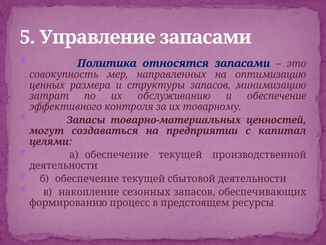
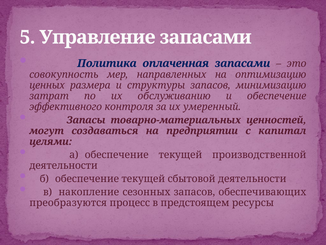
относятся: относятся -> оплаченная (176, 63)
товарному: товарному -> умеренный (212, 107)
формированию: формированию -> преобразуются (68, 202)
